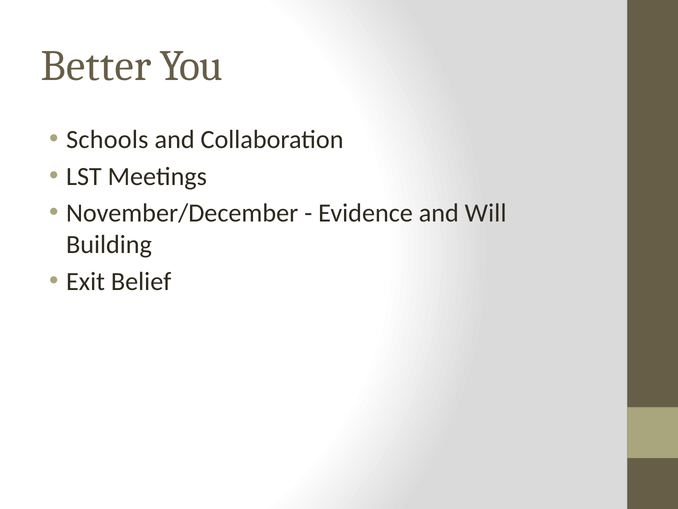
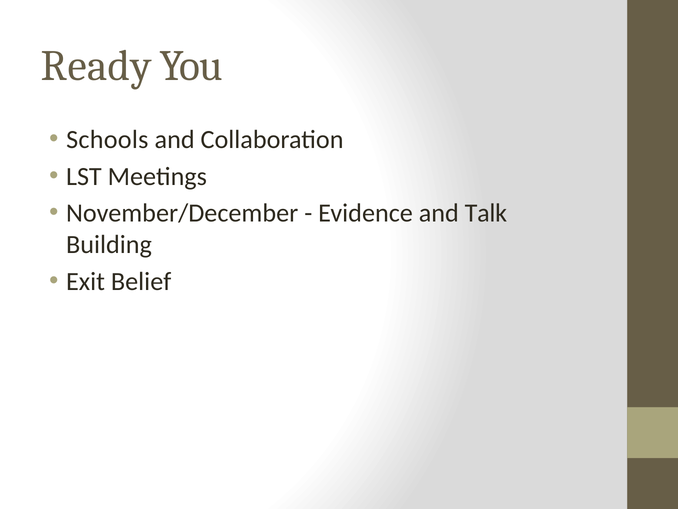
Better: Better -> Ready (96, 66)
Will: Will -> Talk (486, 213)
